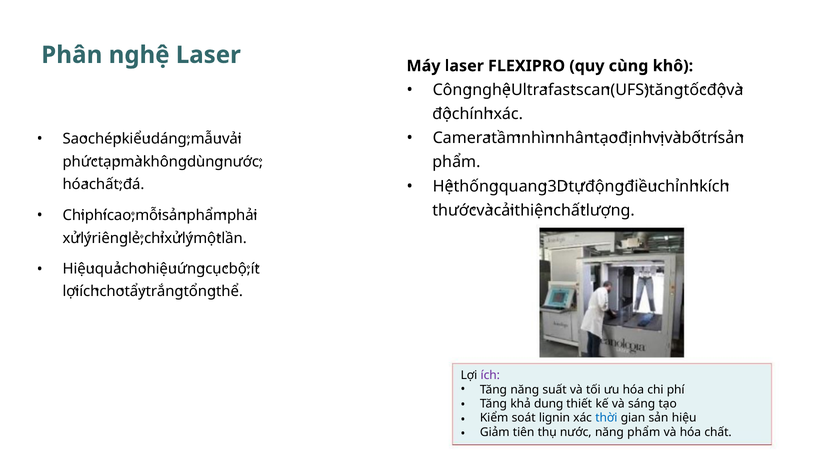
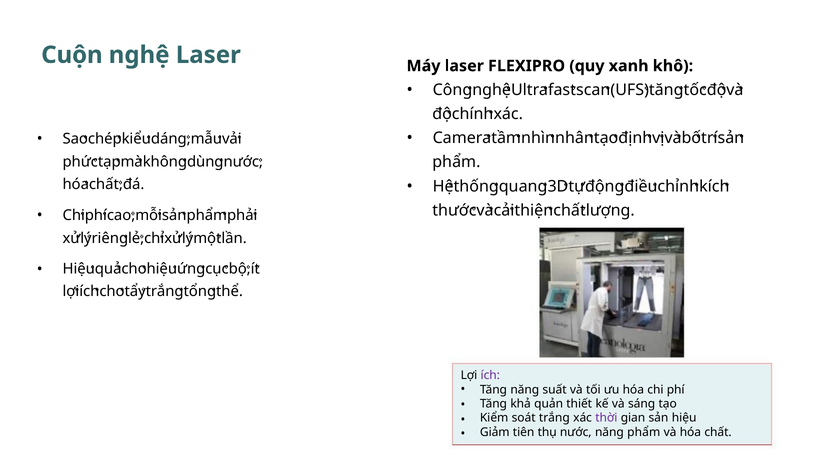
Phân: Phân -> Cuộn (72, 55)
cùng: cùng -> xanh (629, 66)
dung: dung -> quản (549, 404)
soát lignin: lignin -> trắng (554, 418)
thời colour: blue -> purple (606, 418)
